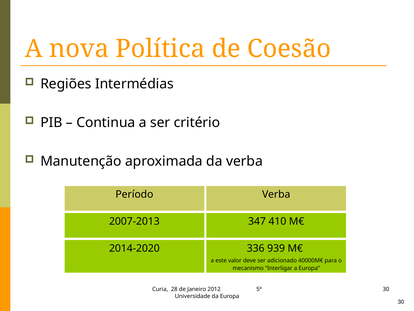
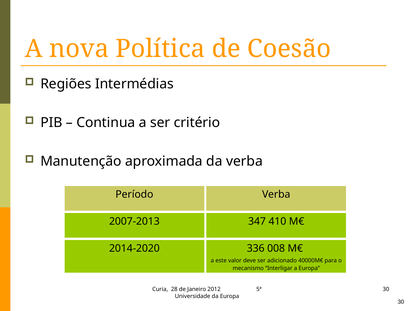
939: 939 -> 008 (276, 248)
